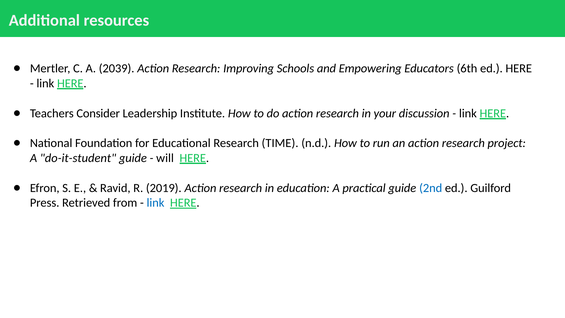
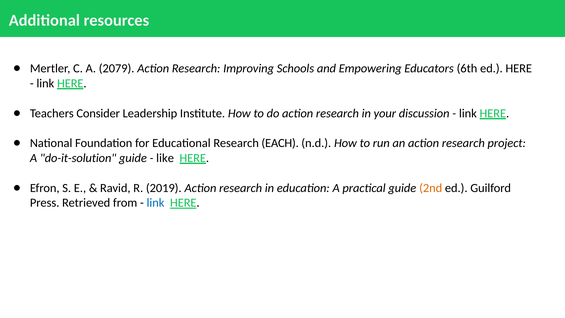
2039: 2039 -> 2079 (117, 68)
TIME: TIME -> EACH (280, 143)
do-it-student: do-it-student -> do-it-solution (78, 158)
will: will -> like (165, 158)
2nd colour: blue -> orange (431, 188)
